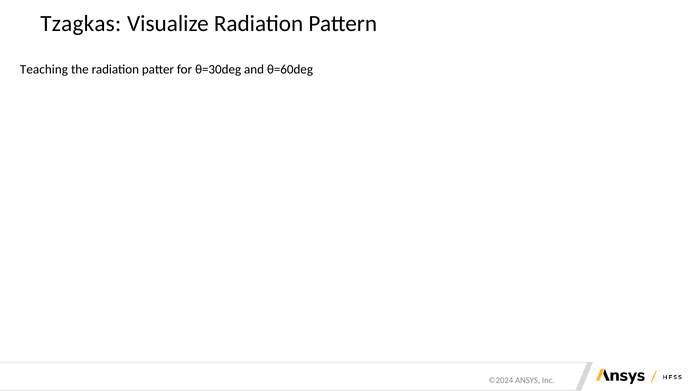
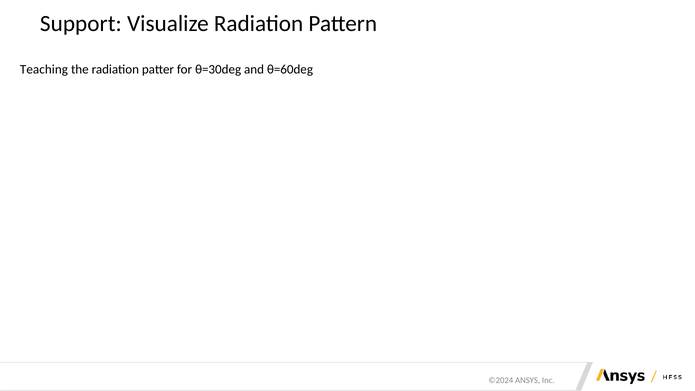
Tzagkas: Tzagkas -> Support (81, 23)
